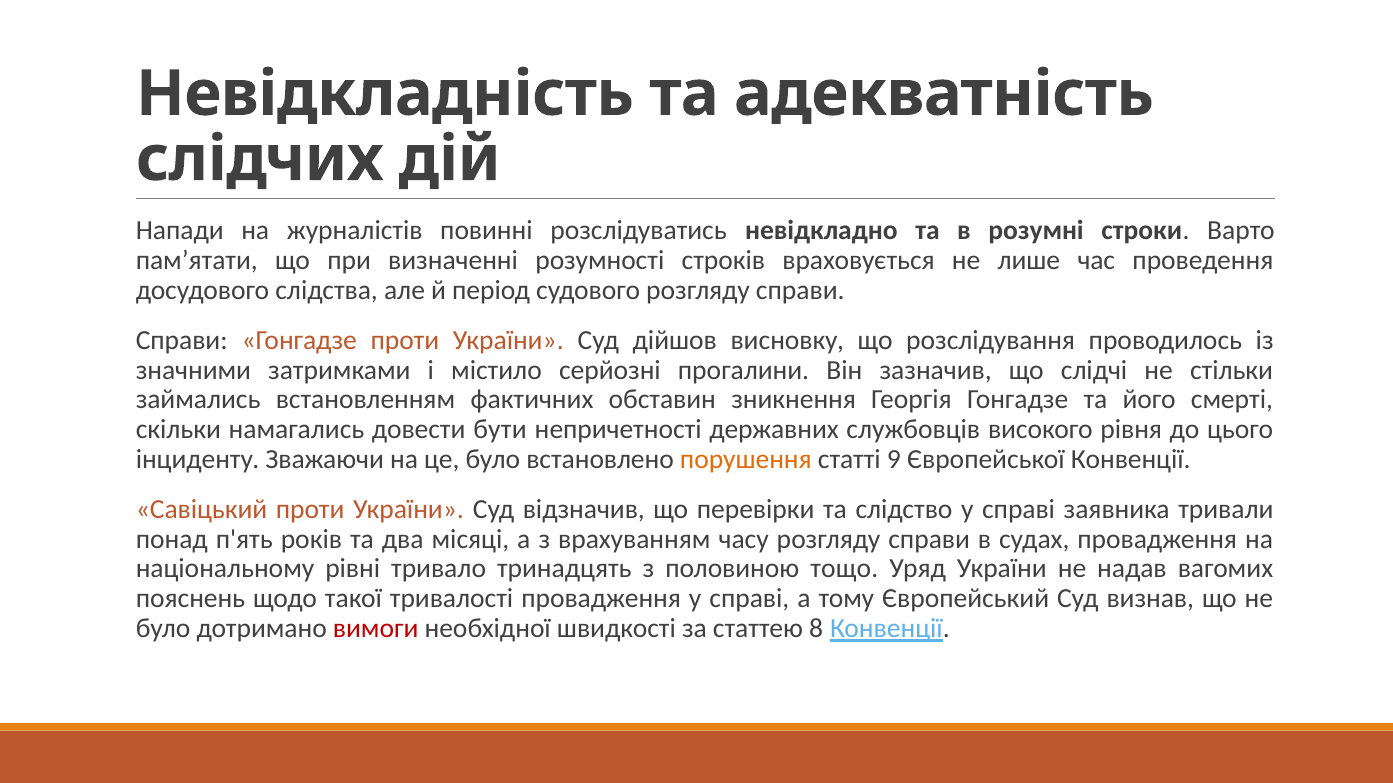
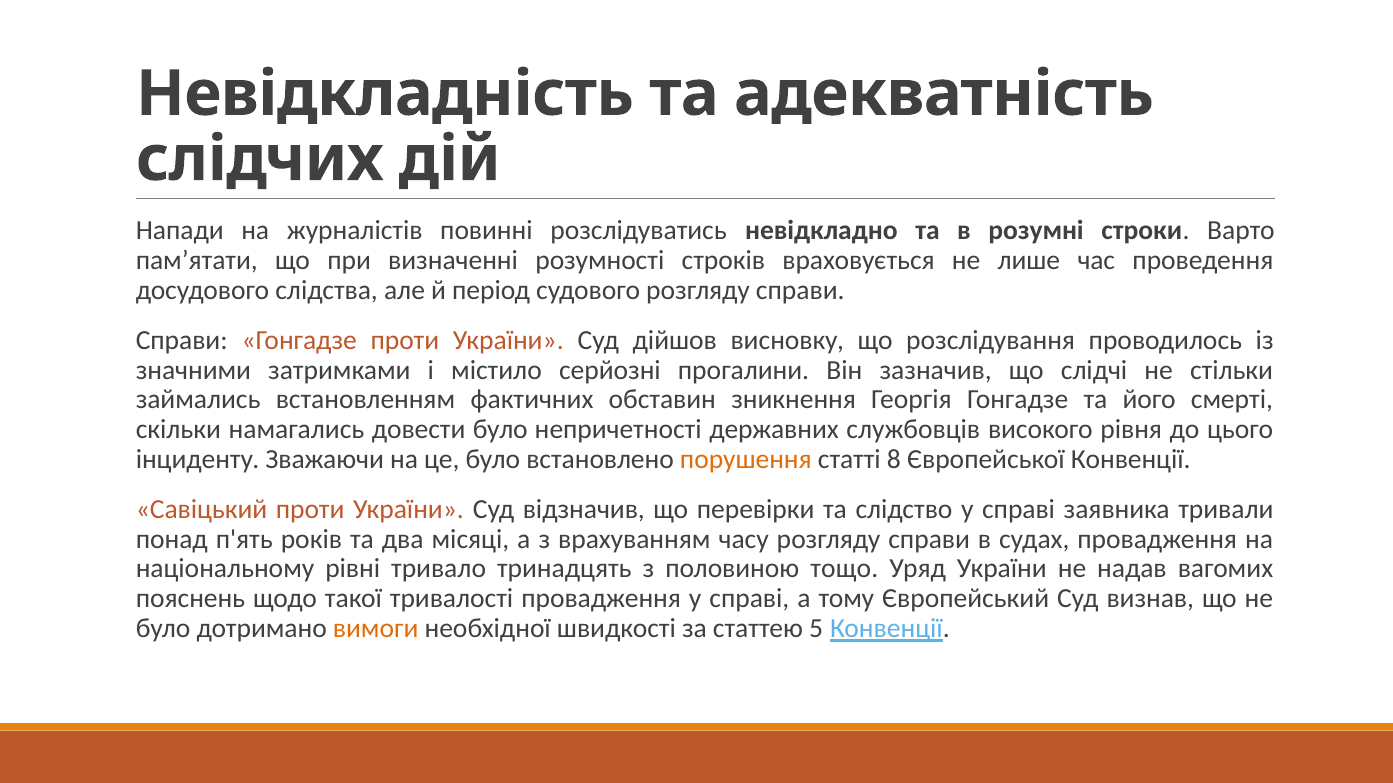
довести бути: бути -> було (500, 430)
9: 9 -> 8 (894, 460)
вимоги colour: red -> orange (376, 629)
8: 8 -> 5 (816, 629)
